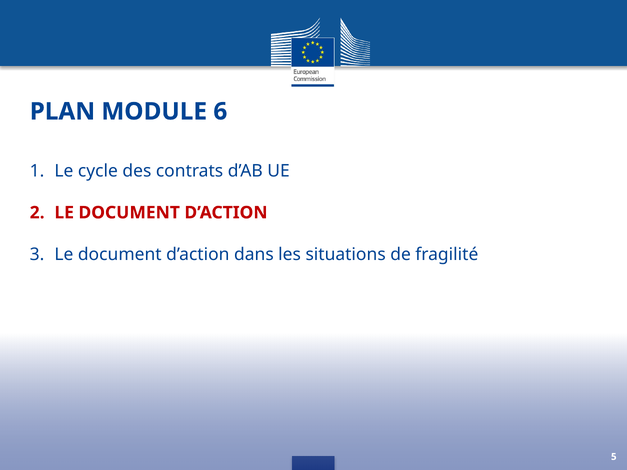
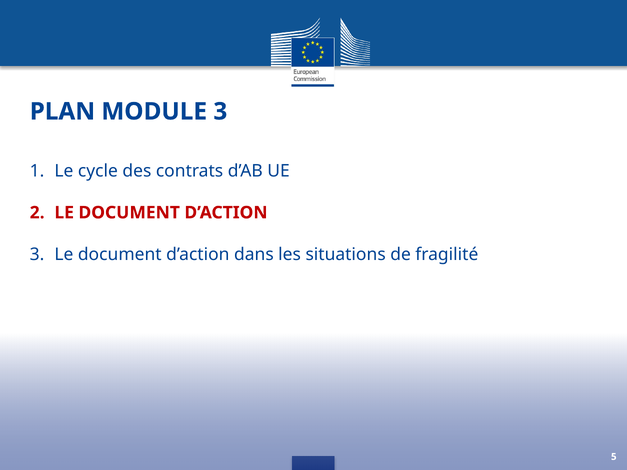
MODULE 6: 6 -> 3 (220, 112)
